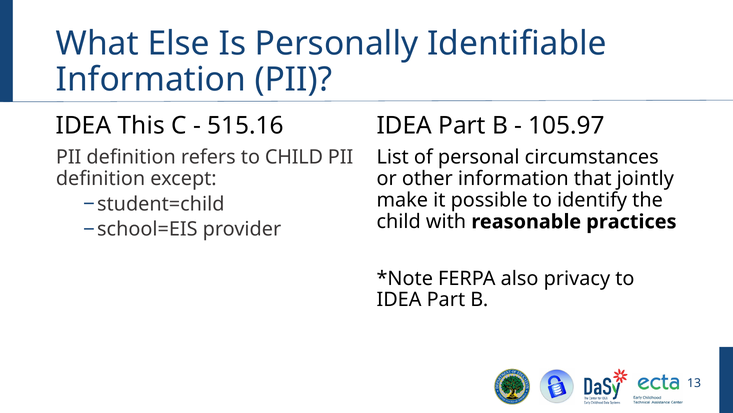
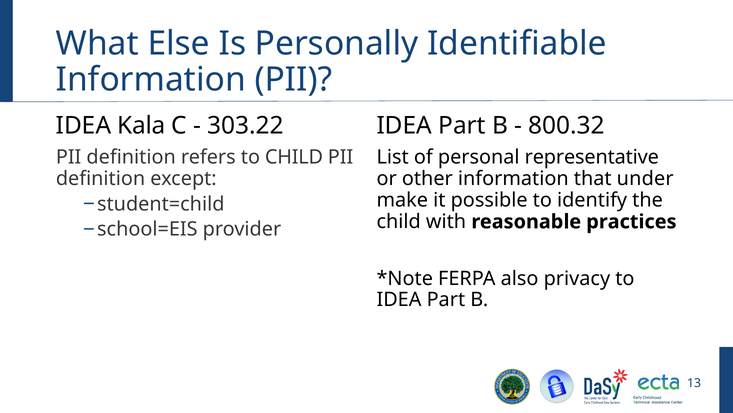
This: This -> Kala (141, 126)
515.16: 515.16 -> 303.22 (246, 126)
105.97: 105.97 -> 800.32 (567, 126)
circumstances: circumstances -> representative (592, 157)
jointly: jointly -> under (645, 179)
